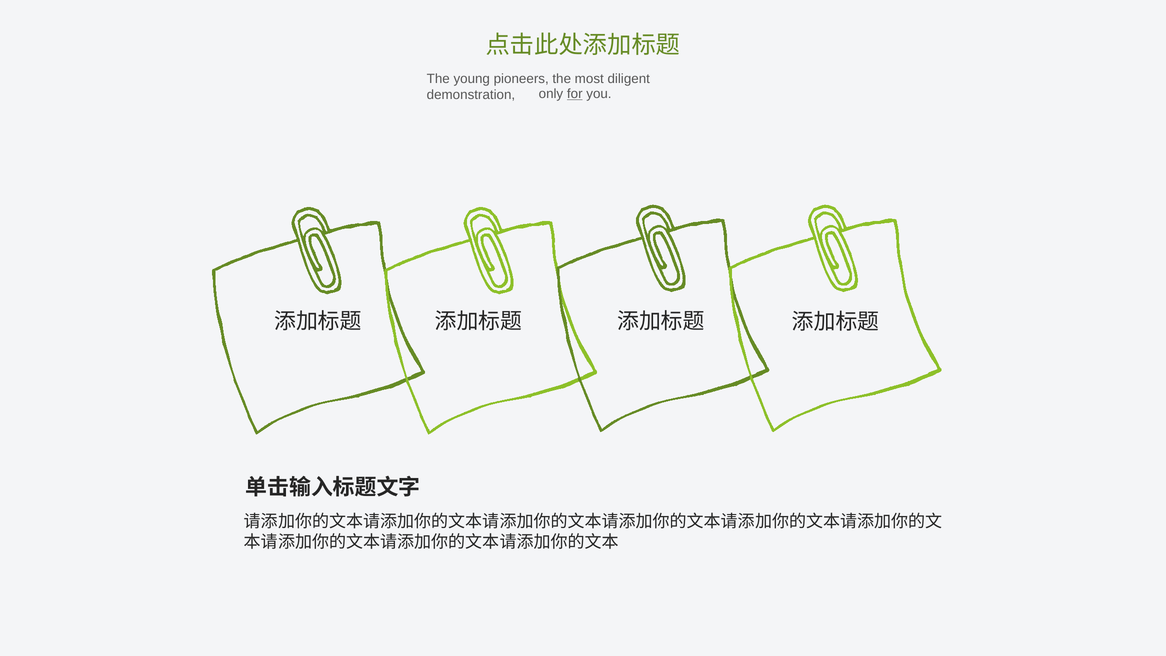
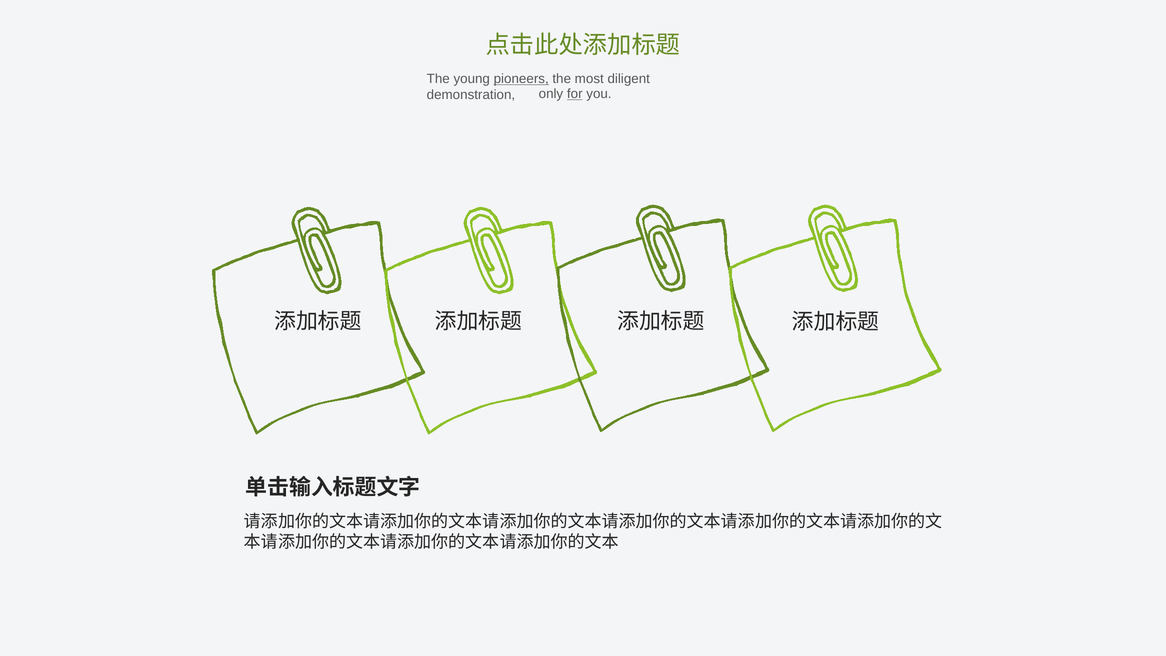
pioneers underline: none -> present (521, 79)
